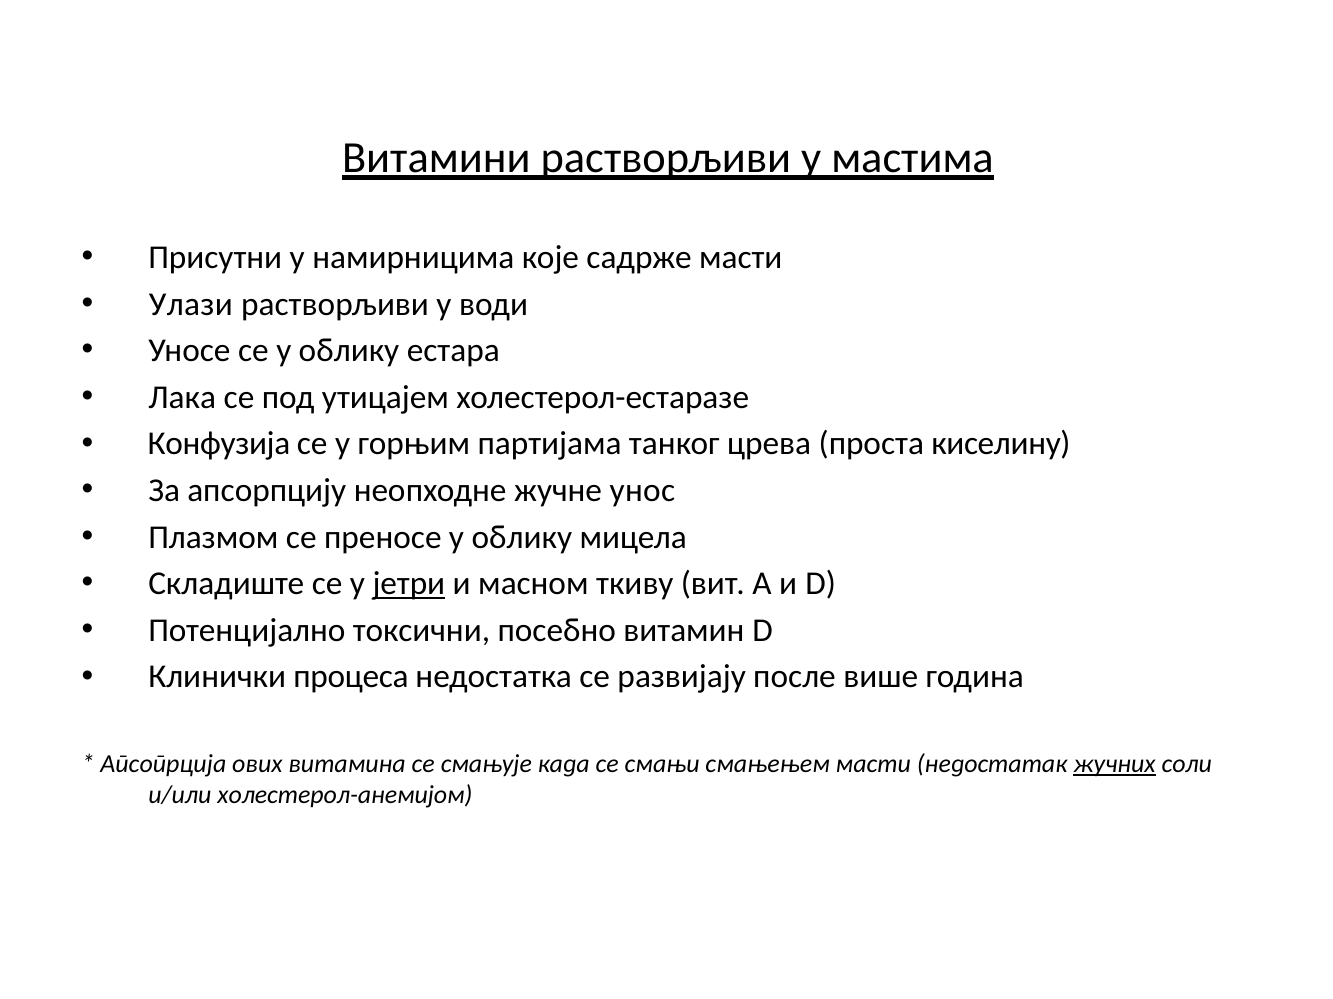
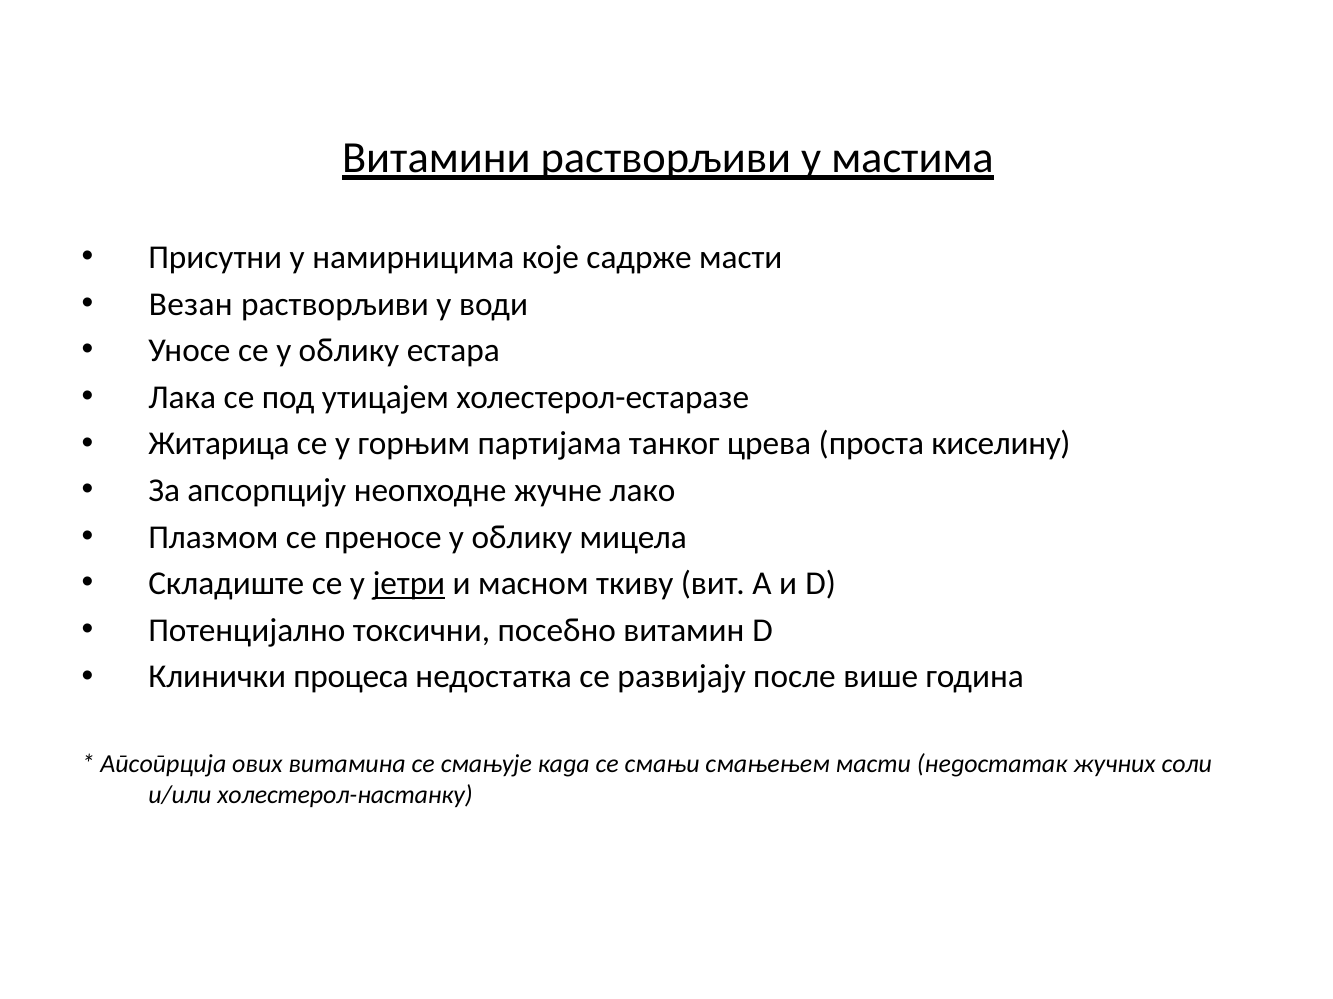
Улази: Улази -> Везан (191, 304)
Конфузија: Конфузија -> Житарица (219, 444)
унoс: унoс -> лако (643, 491)
жучних underline: present -> none (1114, 764)
холестерол-анемијом: холестерол-анемијом -> холестерол-настанку (345, 795)
